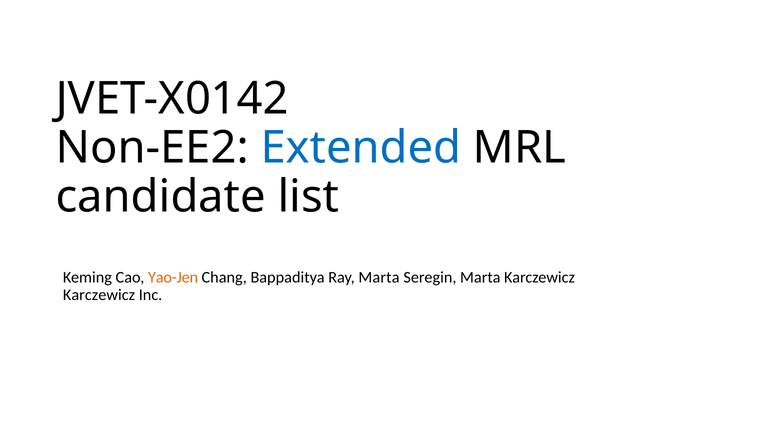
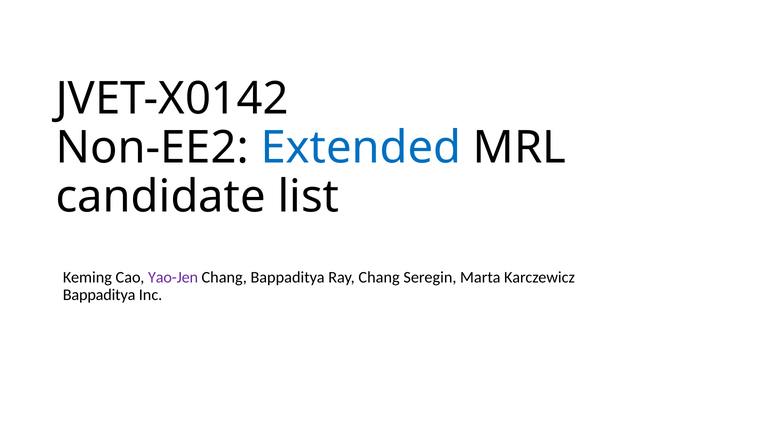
Yao-Jen colour: orange -> purple (173, 277)
Ray Marta: Marta -> Chang (379, 277)
Karczewicz: Karczewicz -> Bappaditya (99, 295)
